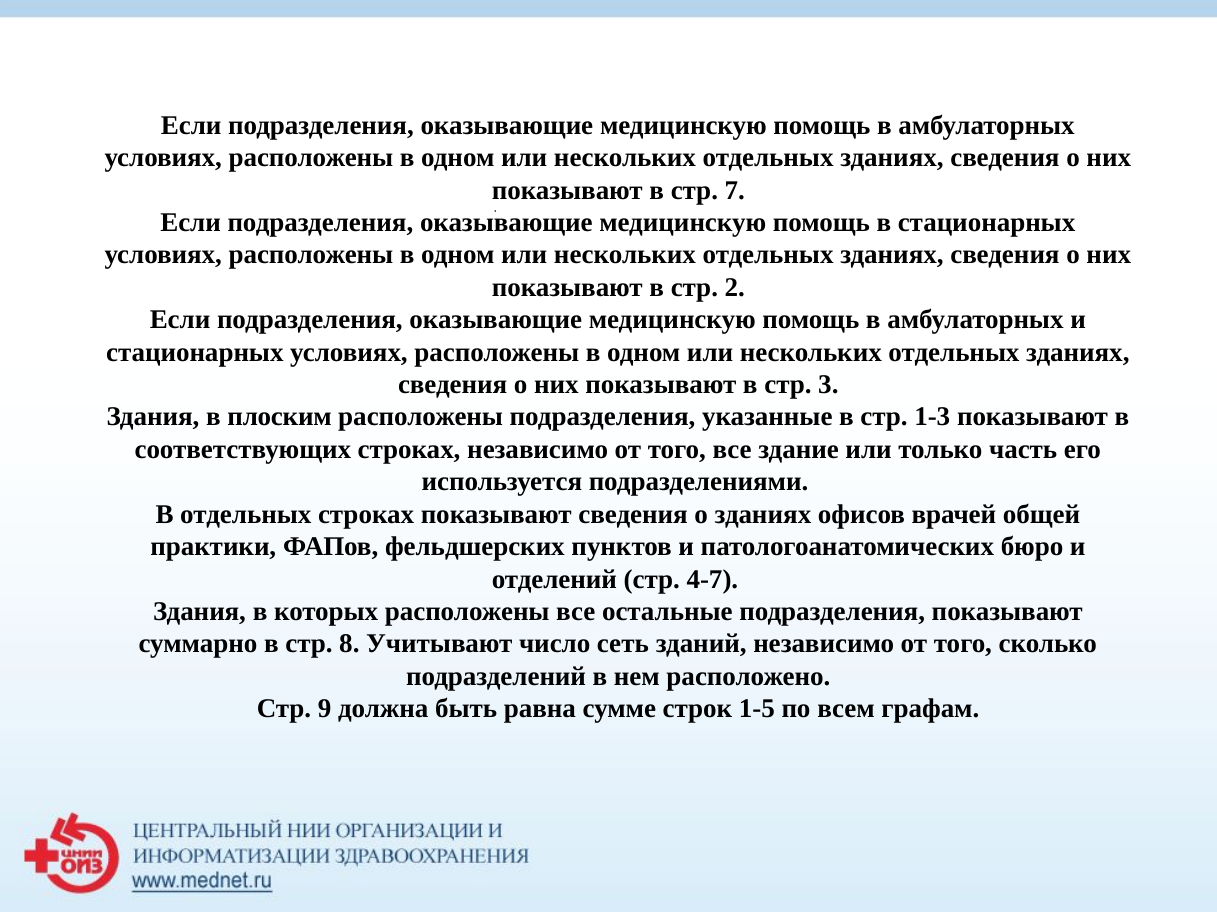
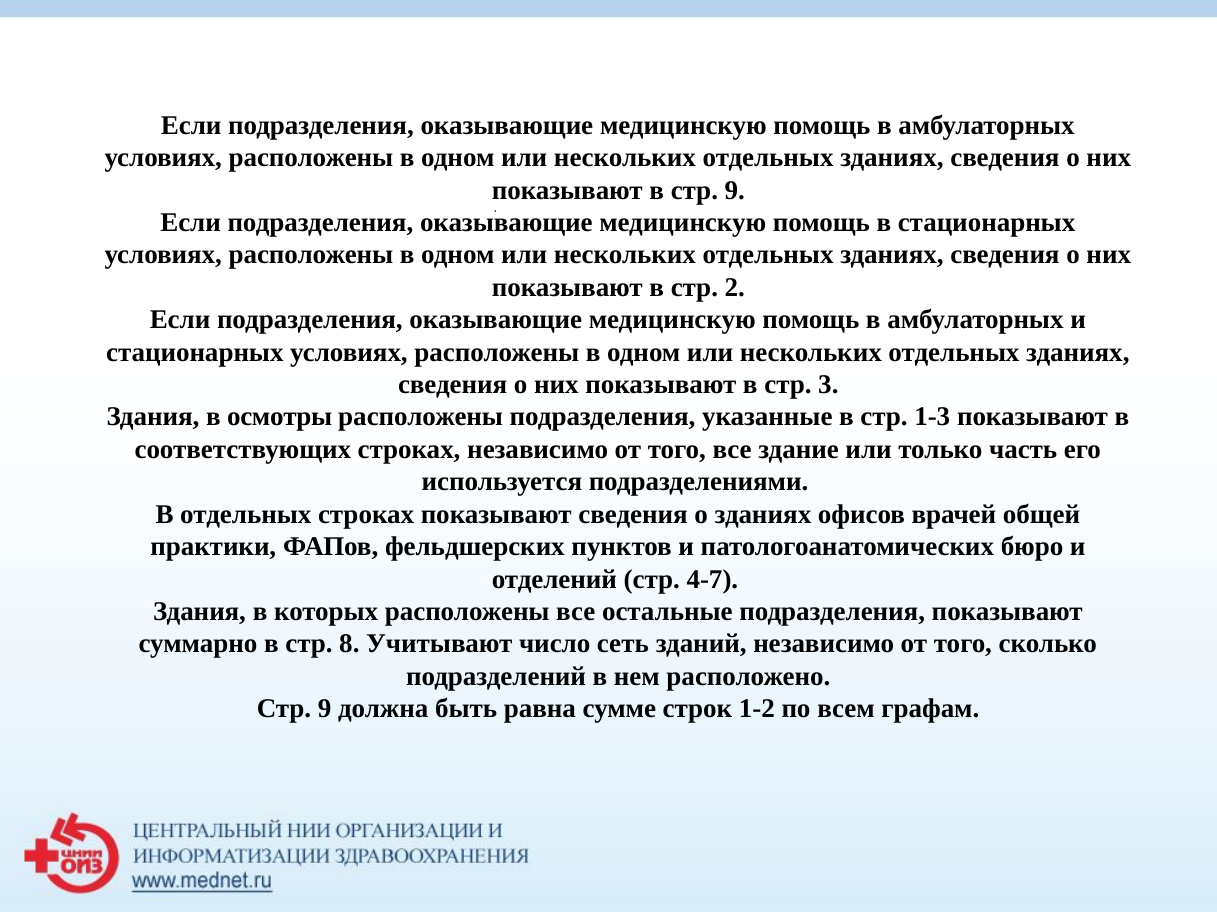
в стр 7: 7 -> 9 (735, 190)
плоским: плоским -> осмотры (280, 417)
1-5: 1-5 -> 1-2 (757, 709)
